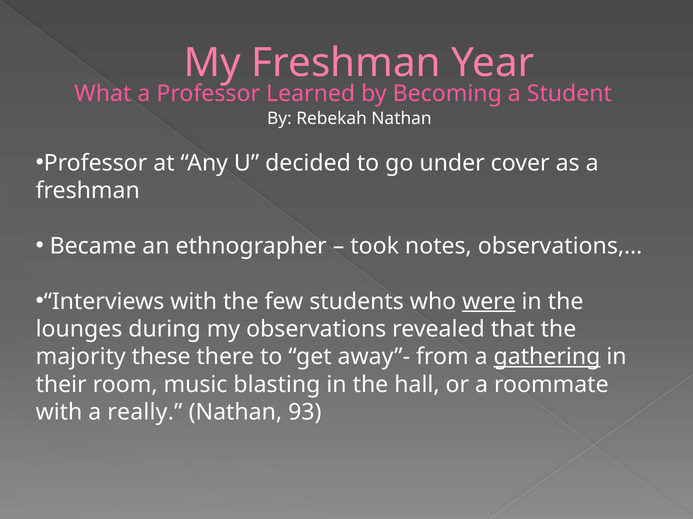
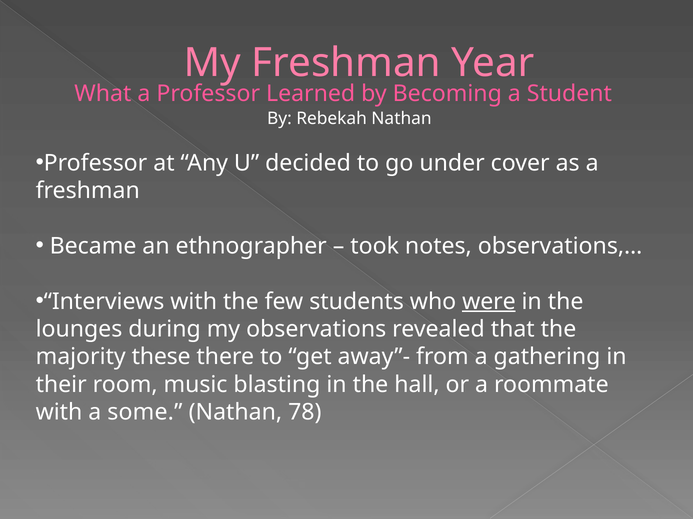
gathering underline: present -> none (547, 357)
really: really -> some (145, 413)
93: 93 -> 78 (305, 413)
